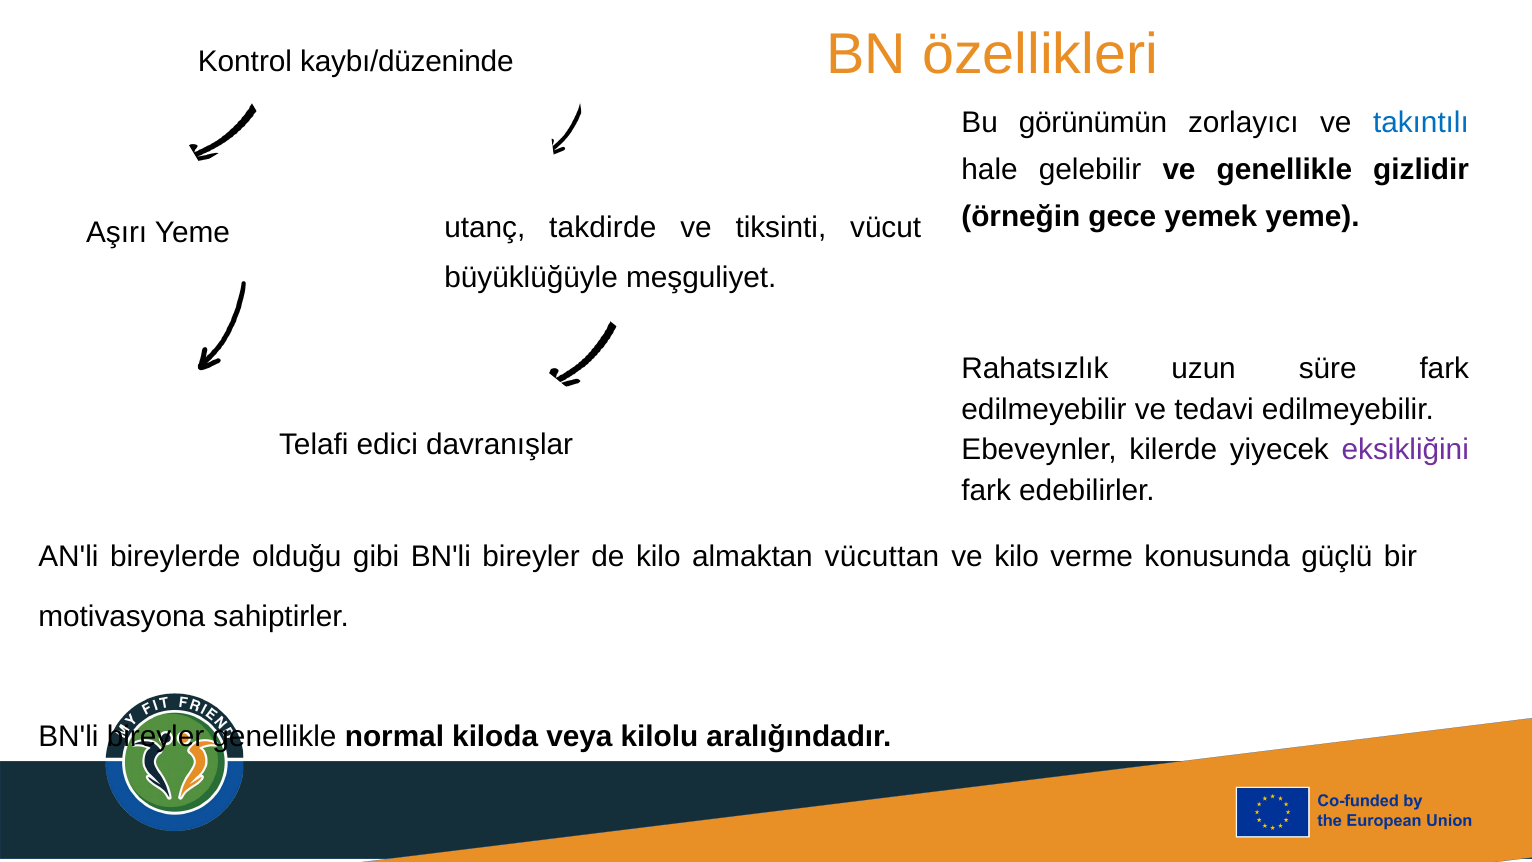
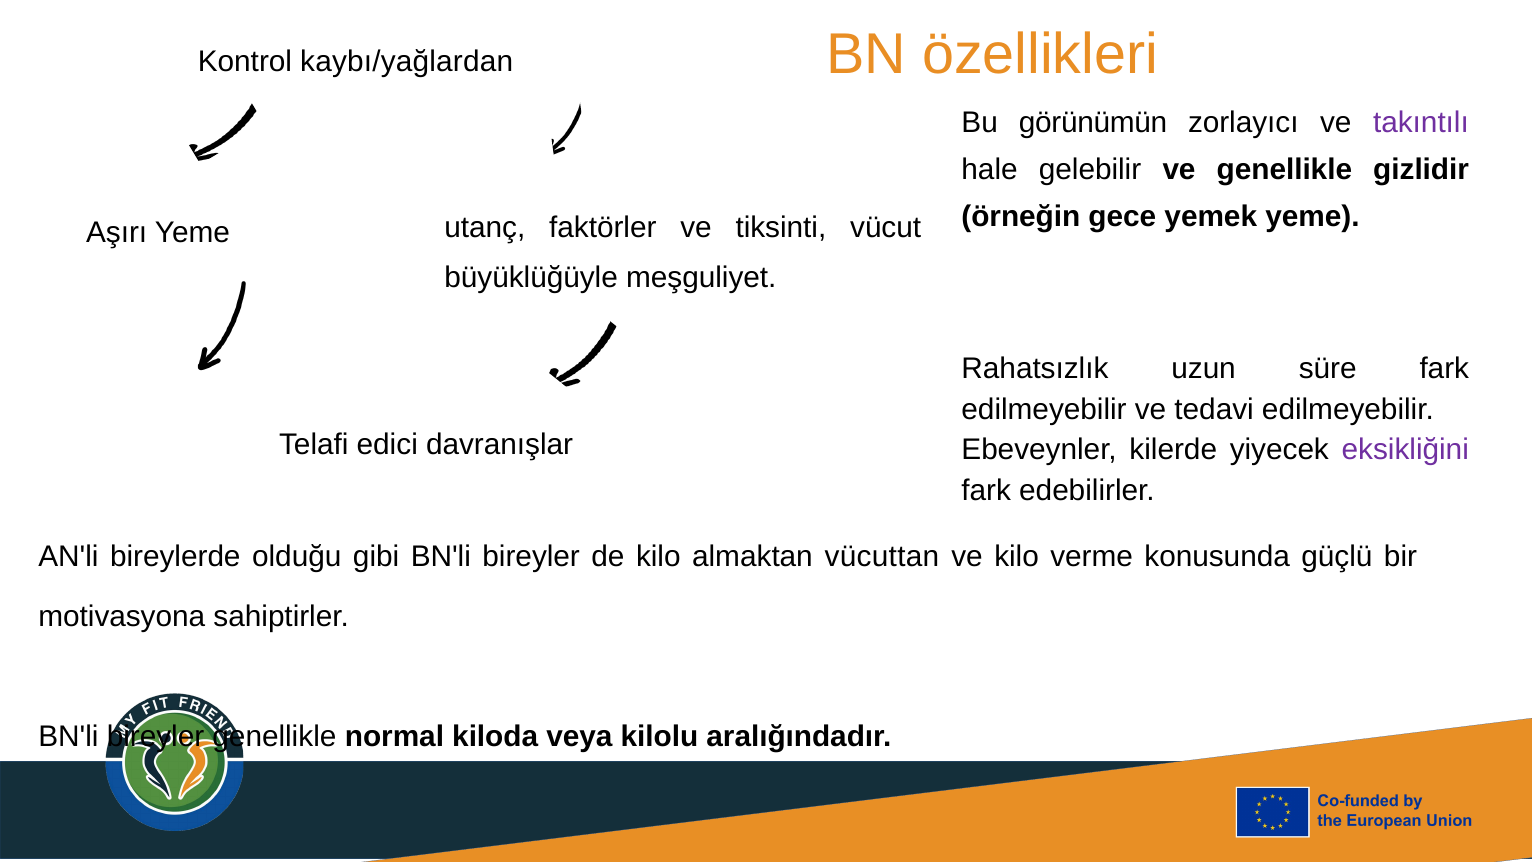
kaybı/düzeninde: kaybı/düzeninde -> kaybı/yağlardan (407, 62)
takıntılı colour: blue -> purple (1421, 122)
takdirde: takdirde -> faktörler (603, 228)
